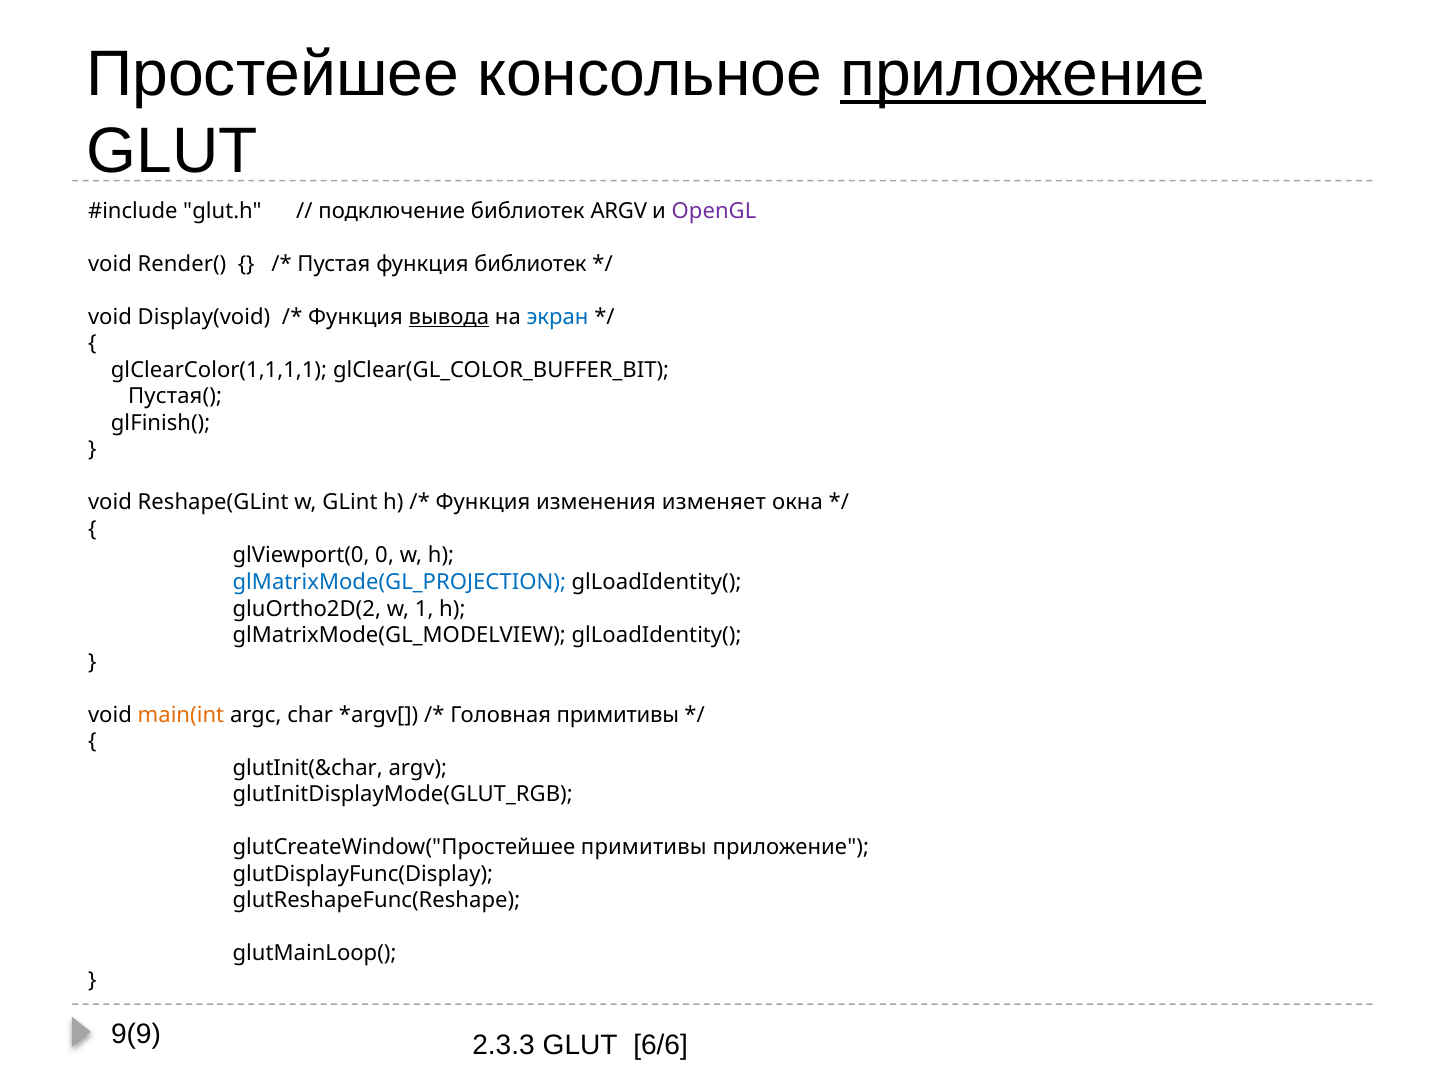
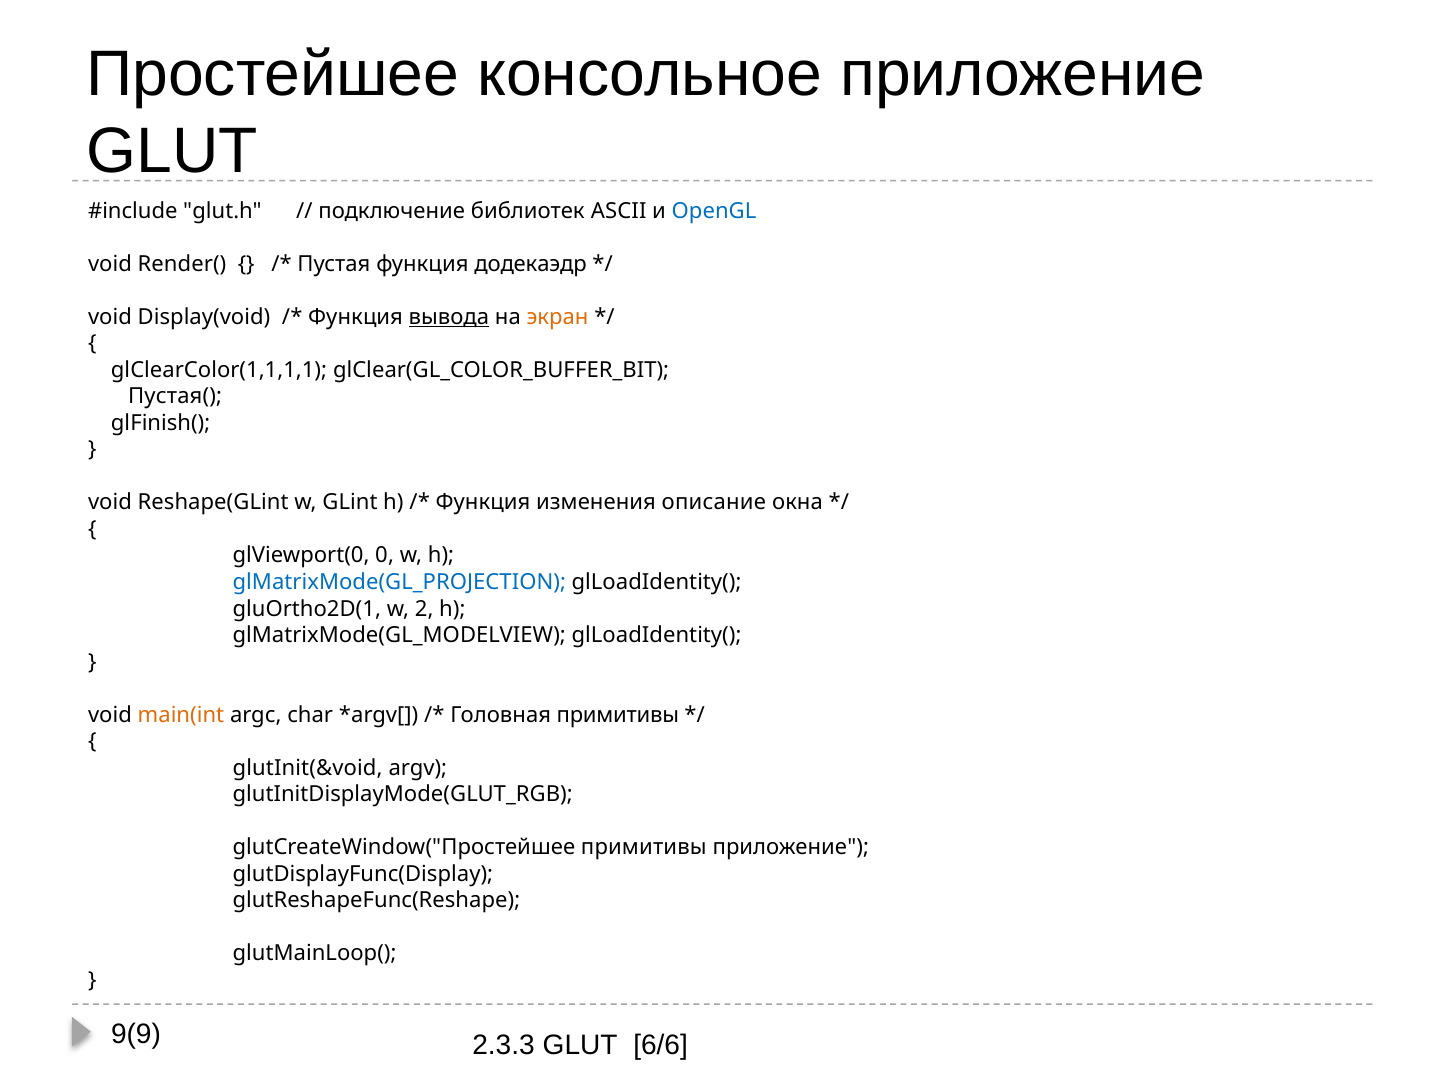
приложение underline: present -> none (1023, 74)
библиотек ARGV: ARGV -> ASCII (619, 211)
OpenGL colour: purple -> blue (714, 211)
функция библиотек: библиотек -> додекаэдр (531, 264)
экран colour: blue -> orange (558, 317)
изменяет: изменяет -> описание (714, 503)
gluOrtho2D(2: gluOrtho2D(2 -> gluOrtho2D(1 (307, 609)
1: 1 -> 2 (424, 609)
glutInit(&char: glutInit(&char -> glutInit(&void (308, 768)
